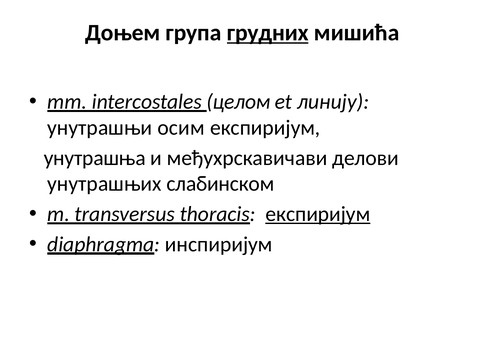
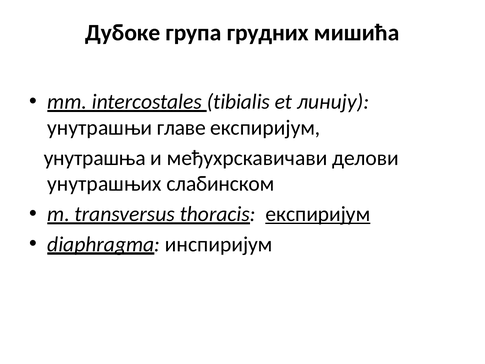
Доњем: Доњем -> Дубоке (123, 33)
грудних underline: present -> none (268, 33)
целом: целом -> tibialis (238, 102)
осим: осим -> главе (181, 128)
